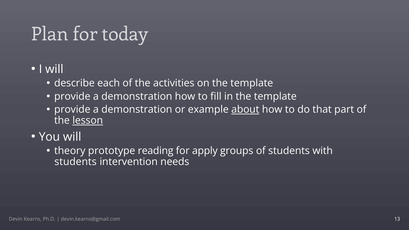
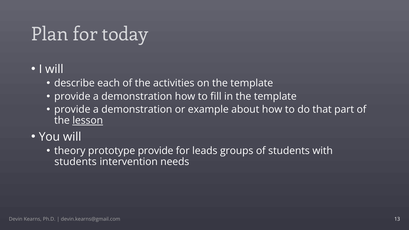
about underline: present -> none (245, 110)
prototype reading: reading -> provide (156, 151)
apply: apply -> leads (205, 151)
